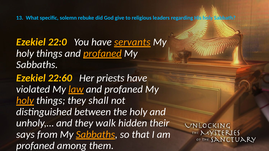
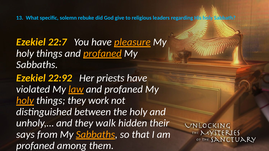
22:0: 22:0 -> 22:7 (57, 42)
servants: servants -> pleasure (132, 42)
22:60: 22:60 -> 22:92 (60, 78)
shall: shall -> work (99, 101)
